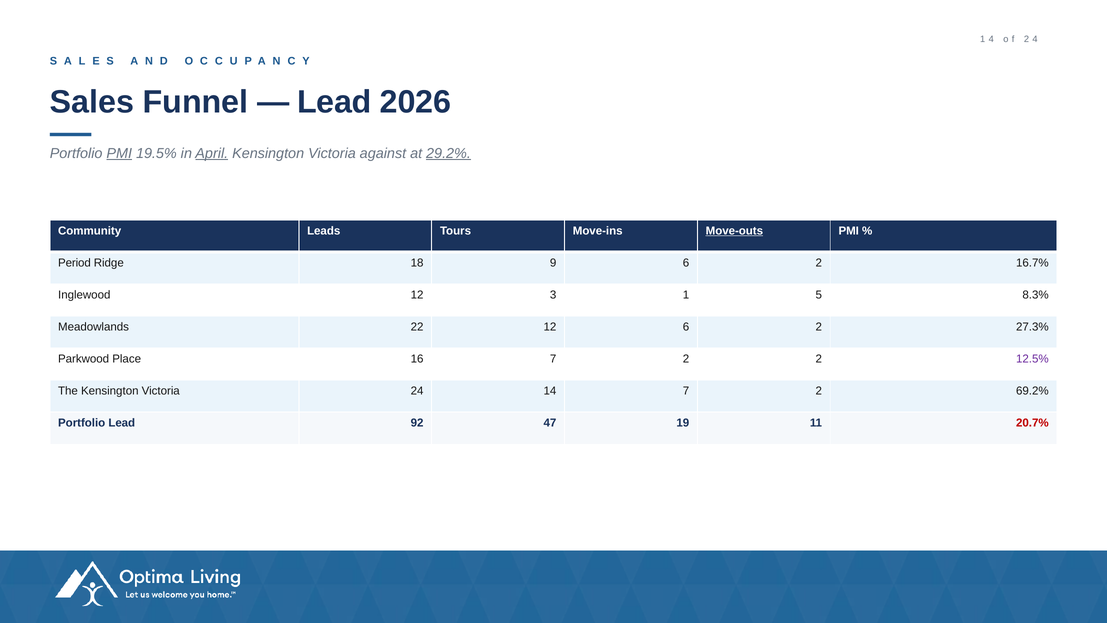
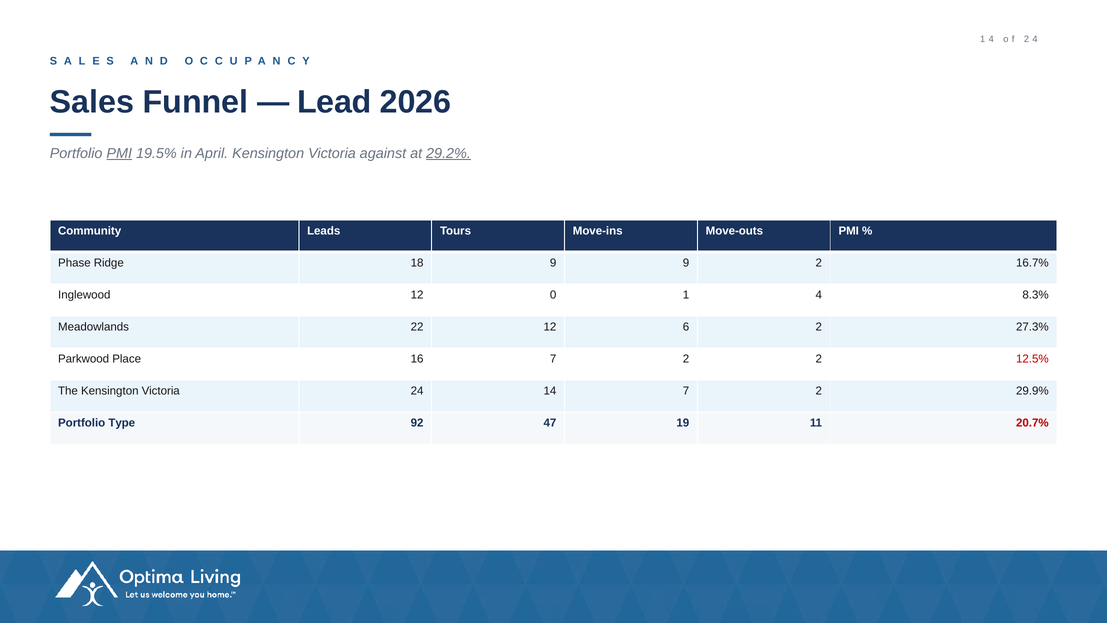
April underline: present -> none (212, 153)
Move-outs underline: present -> none (734, 231)
Period: Period -> Phase (74, 263)
9 6: 6 -> 9 (686, 263)
3: 3 -> 0 (553, 295)
5: 5 -> 4 (819, 295)
12.5% colour: purple -> red (1032, 359)
69.2%: 69.2% -> 29.9% (1032, 391)
Portfolio Lead: Lead -> Type (122, 423)
